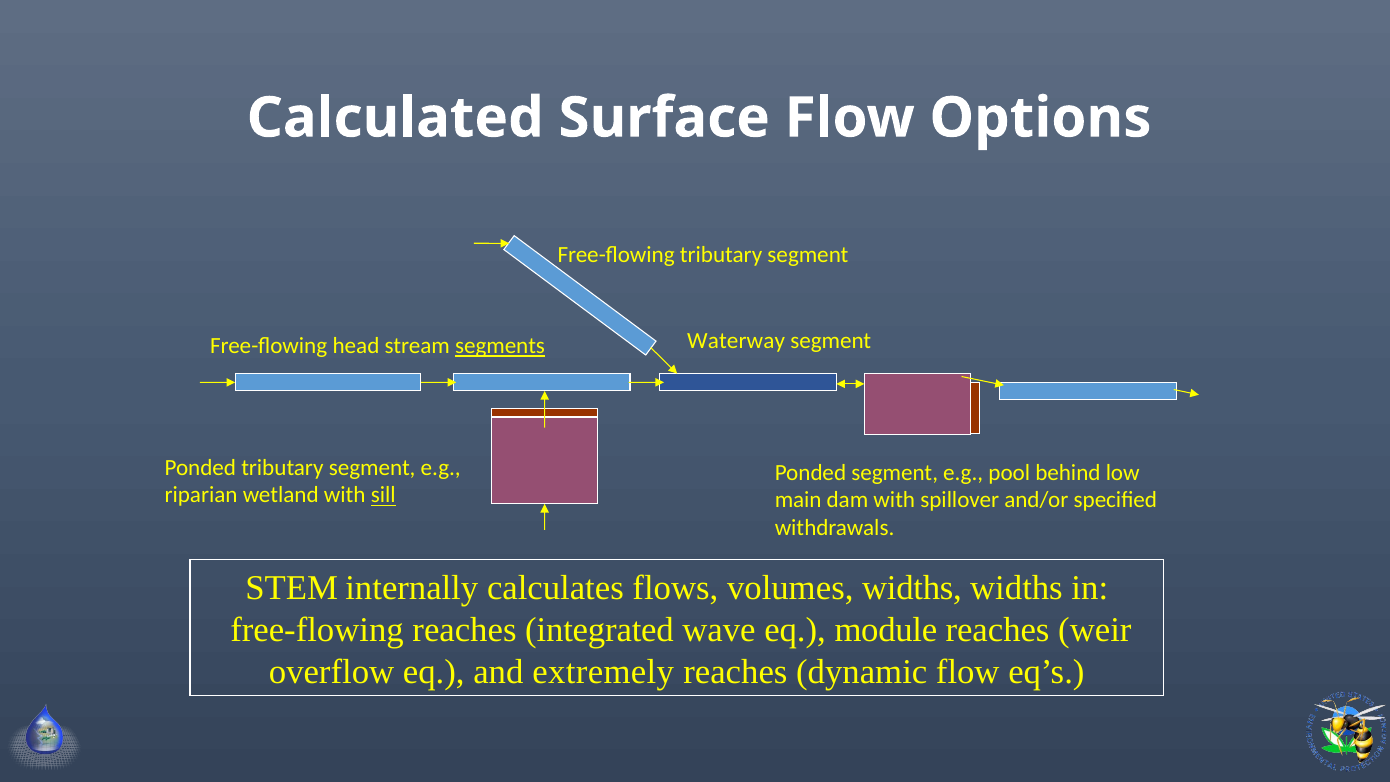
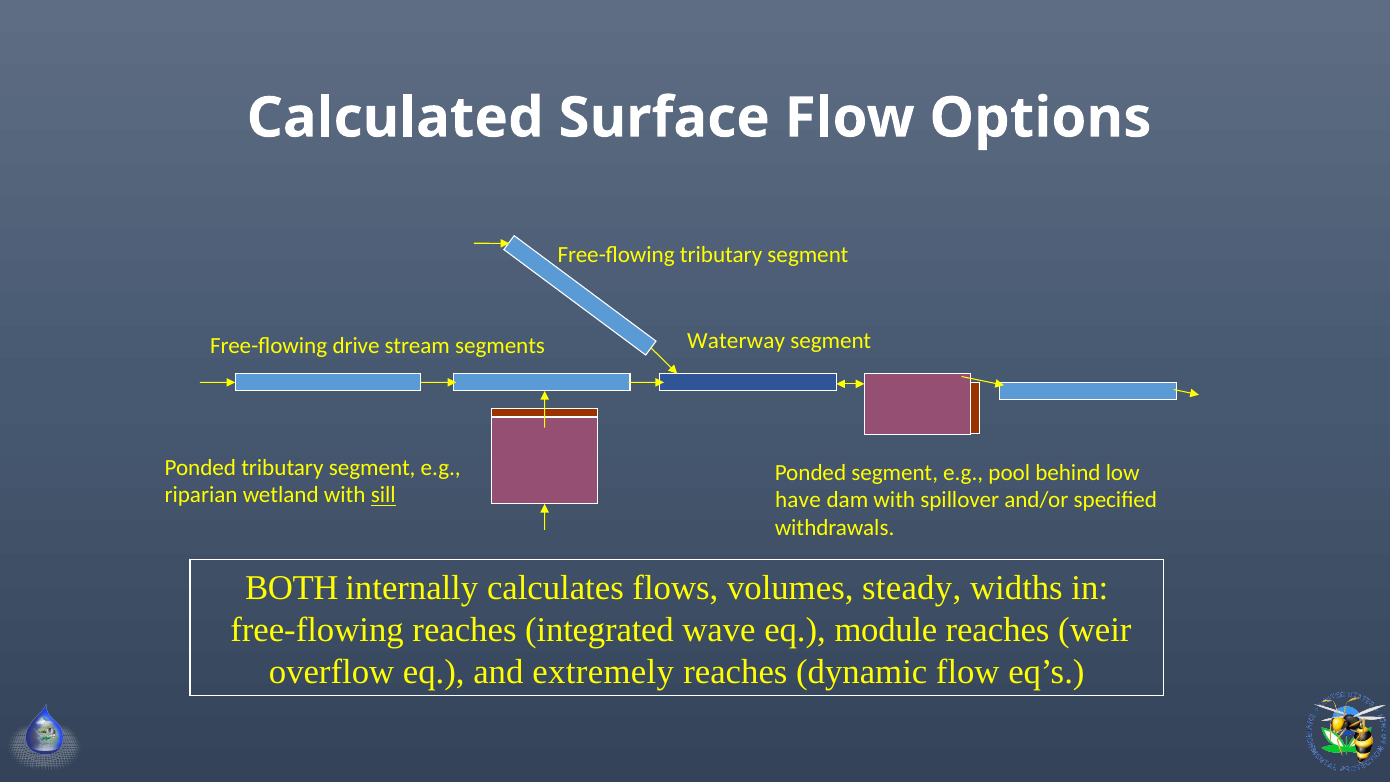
head: head -> drive (356, 346)
segments underline: present -> none (500, 346)
main: main -> have (798, 500)
STEM: STEM -> BOTH (292, 588)
volumes widths: widths -> steady (912, 588)
